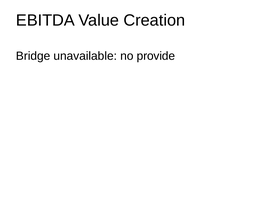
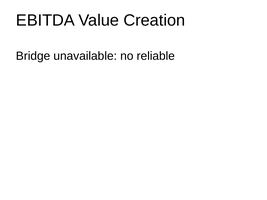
provide: provide -> reliable (156, 56)
